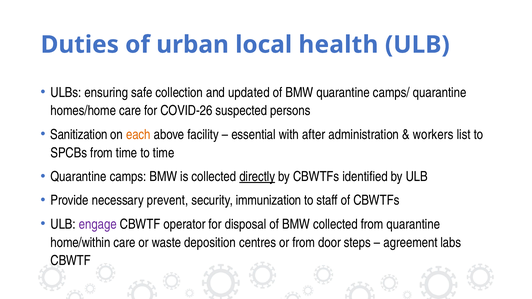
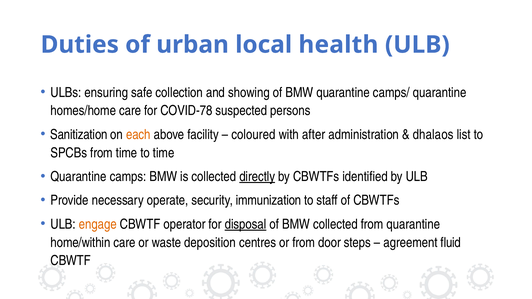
updated: updated -> showing (249, 93)
COVID-26: COVID-26 -> COVID-78 (186, 111)
essential: essential -> coloured (253, 135)
workers: workers -> dhalaos (433, 135)
prevent: prevent -> operate (168, 201)
engage colour: purple -> orange (98, 224)
disposal underline: none -> present (246, 224)
labs: labs -> fluid (451, 243)
